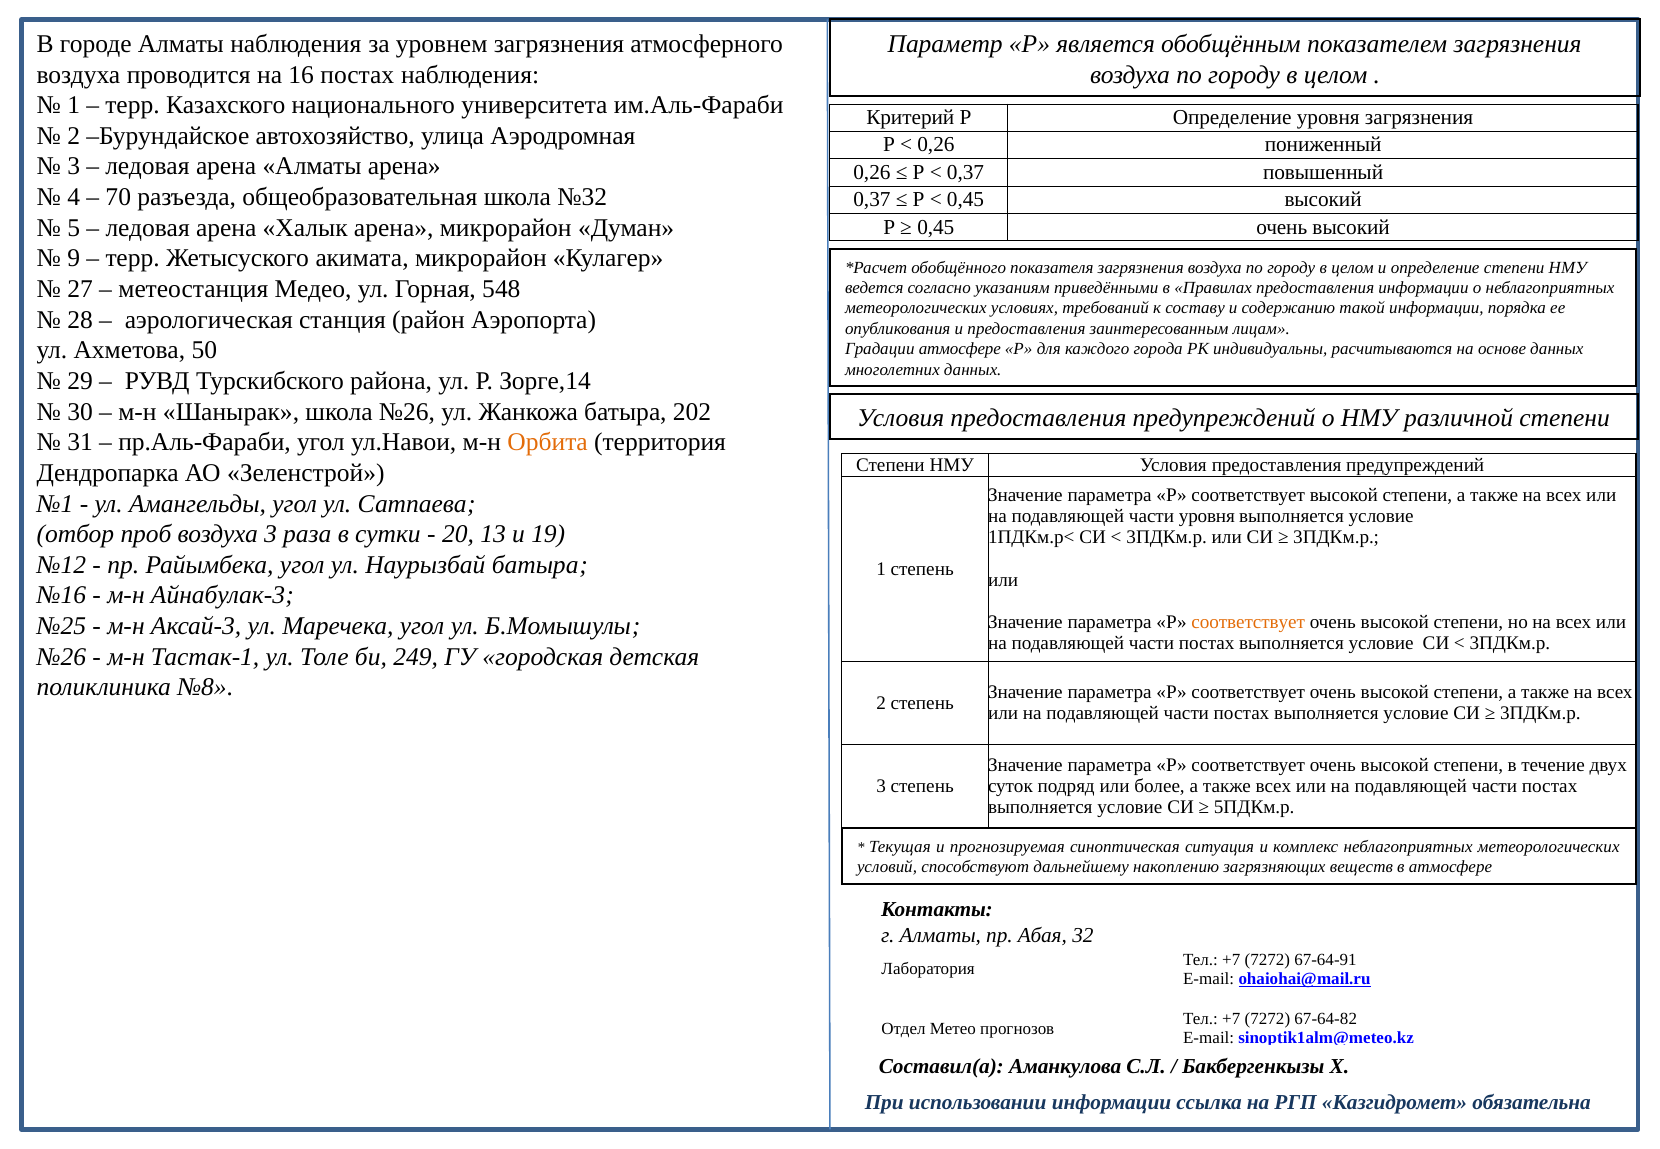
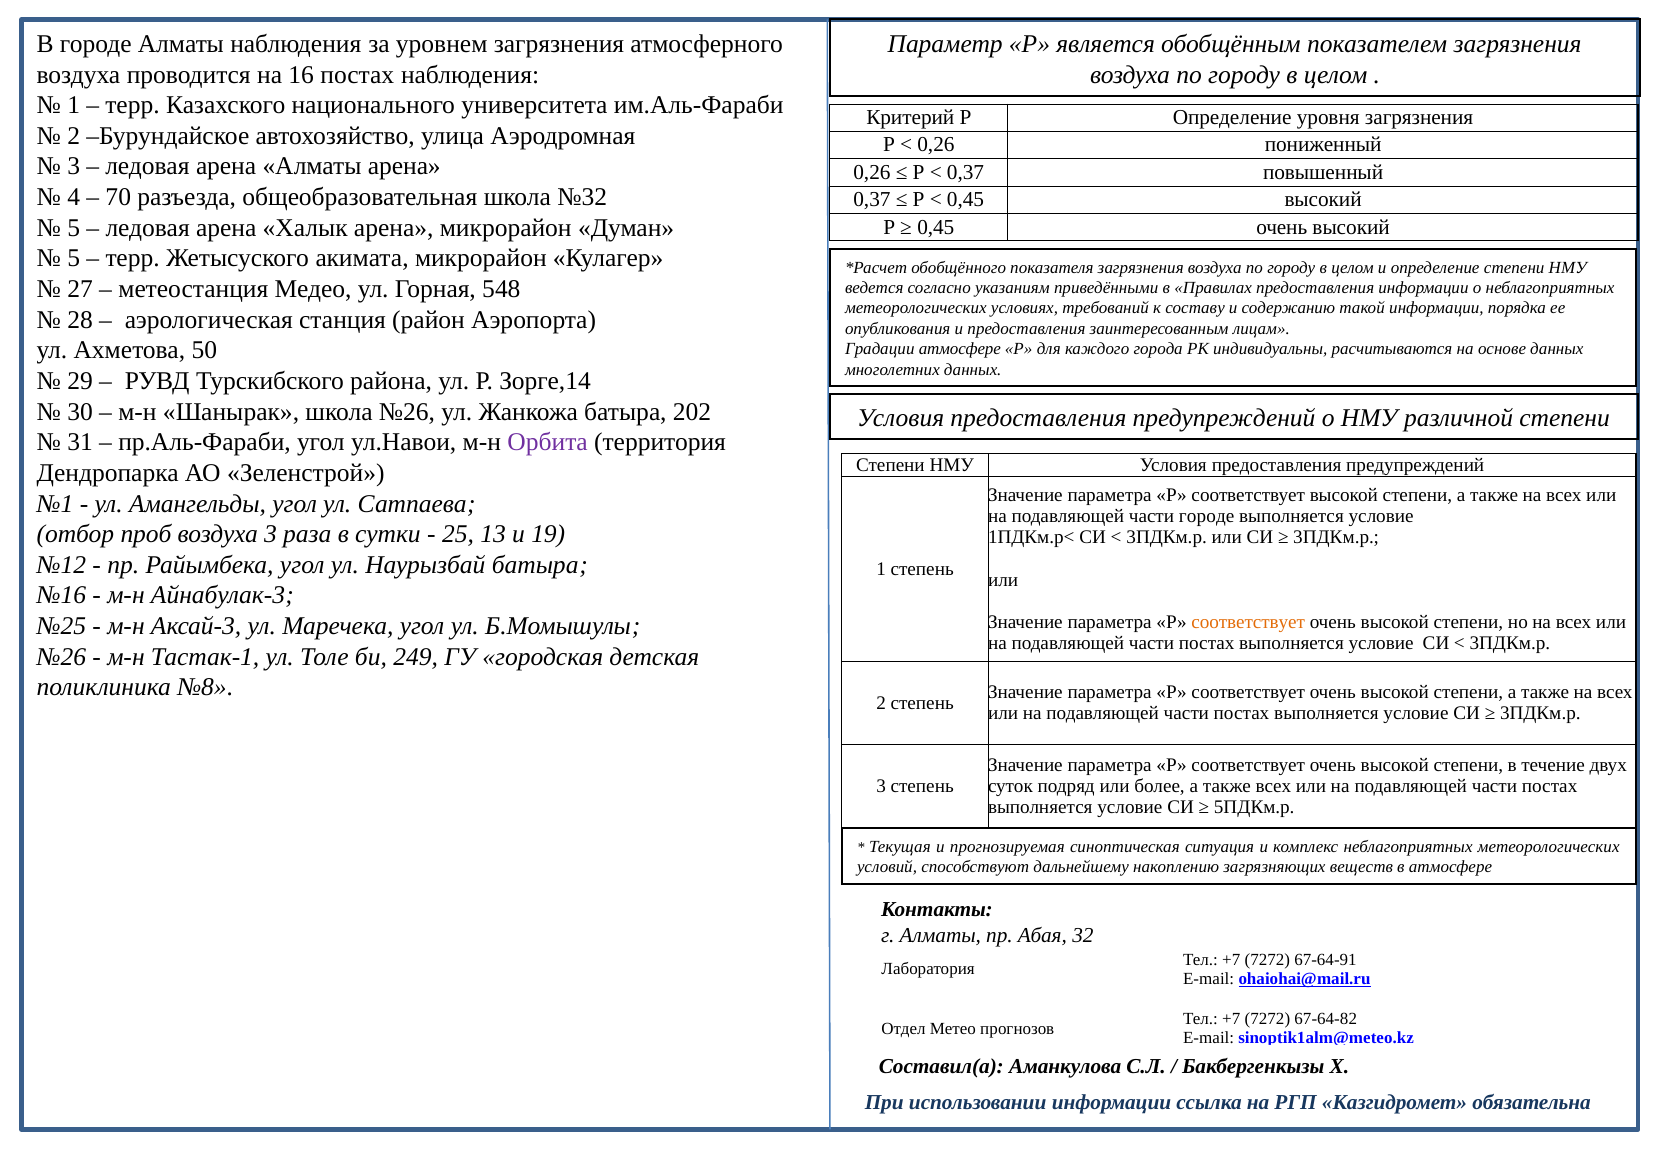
9: 9 -> 5 (74, 259)
Орбита colour: orange -> purple (548, 442)
части уровня: уровня -> городе (1207, 516)
20: 20 -> 25 (458, 534)
